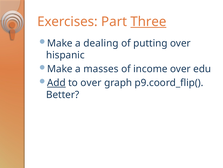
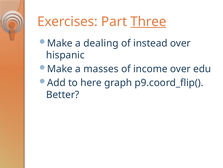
putting: putting -> instead (150, 43)
Add underline: present -> none (56, 82)
to over: over -> here (91, 82)
